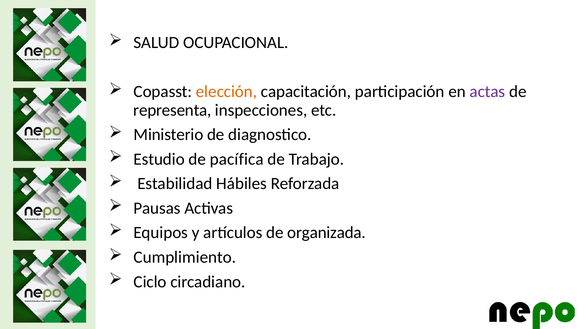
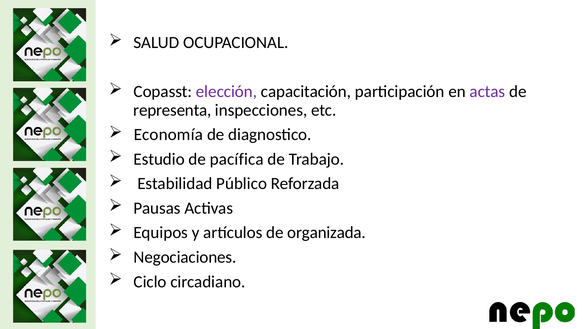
elección colour: orange -> purple (226, 92)
Ministerio: Ministerio -> Economía (168, 134)
Hábiles: Hábiles -> Público (242, 183)
Cumplimiento: Cumplimiento -> Negociaciones (185, 257)
